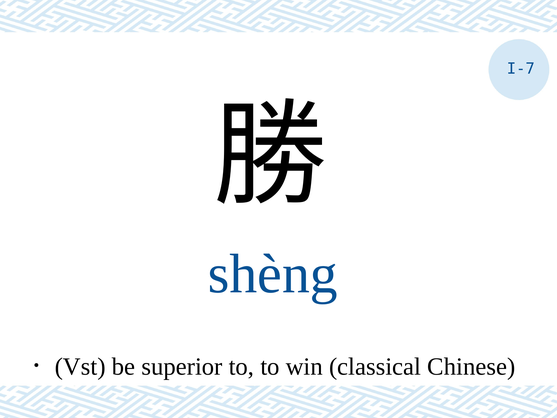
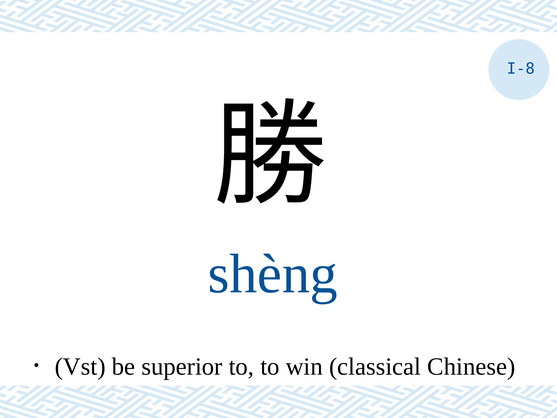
I-7: I-7 -> I-8 (521, 69)
